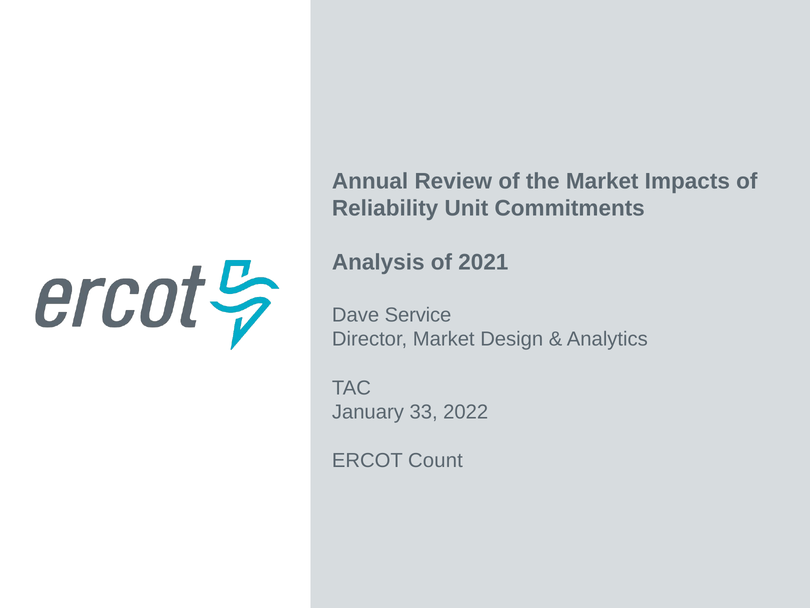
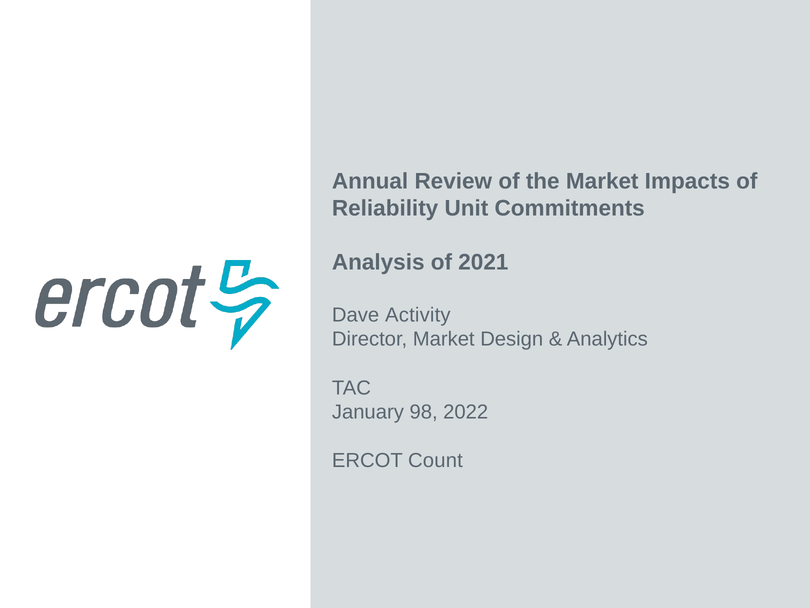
Service: Service -> Activity (418, 315)
33: 33 -> 98 (424, 412)
